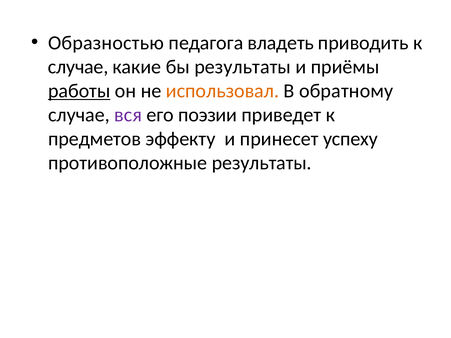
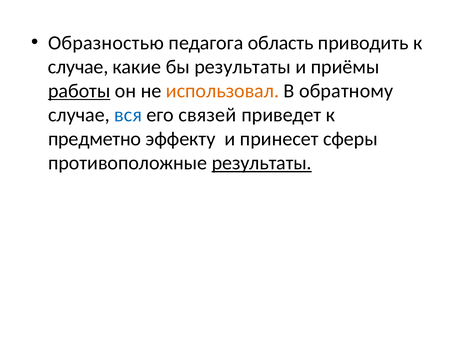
владеть: владеть -> область (281, 43)
вся colour: purple -> blue (128, 115)
поэзии: поэзии -> связей (207, 115)
предметов: предметов -> предметно (95, 139)
успеху: успеху -> сферы (350, 139)
результаты underline: none -> present (262, 163)
